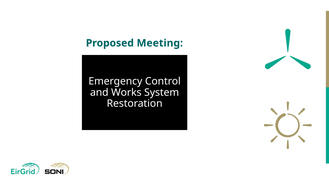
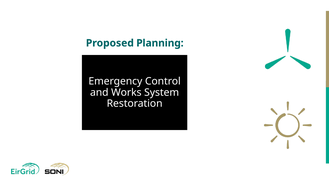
Meeting: Meeting -> Planning (160, 43)
